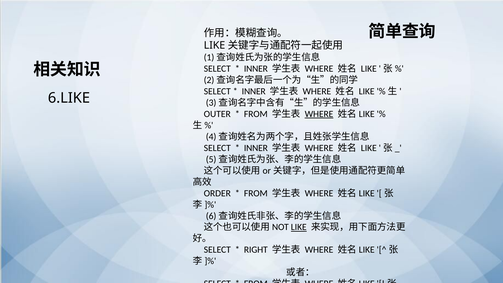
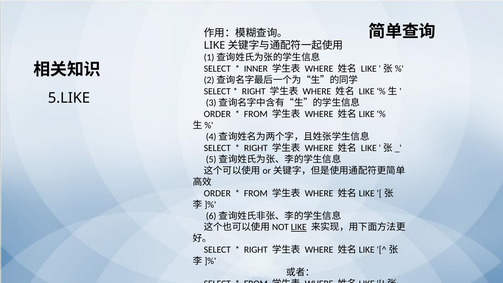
INNER: INNER -> RIGHT (254, 91)
6.LIKE: 6.LIKE -> 5.LIKE (69, 98)
OUTER: OUTER -> ORDER (217, 114)
WHERE underline: present -> none (319, 114)
INNER: INNER -> RIGHT (256, 148)
